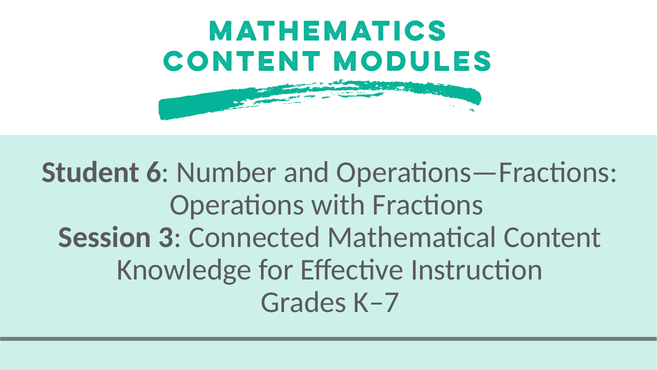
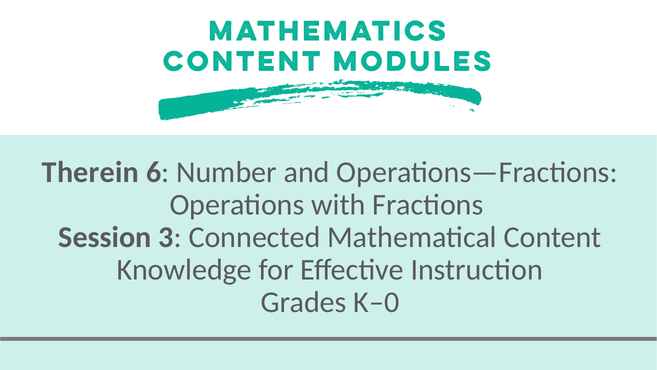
Student: Student -> Therein (90, 172)
K–7: K–7 -> K–0 (376, 302)
